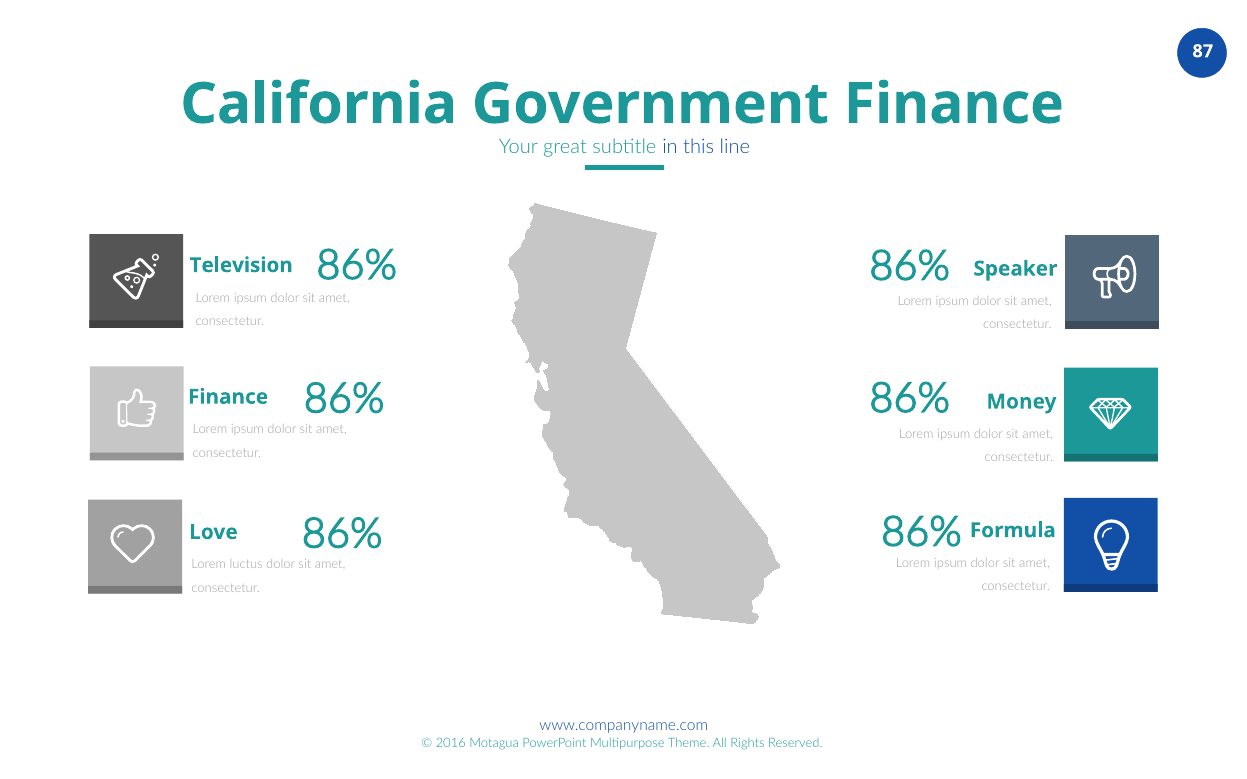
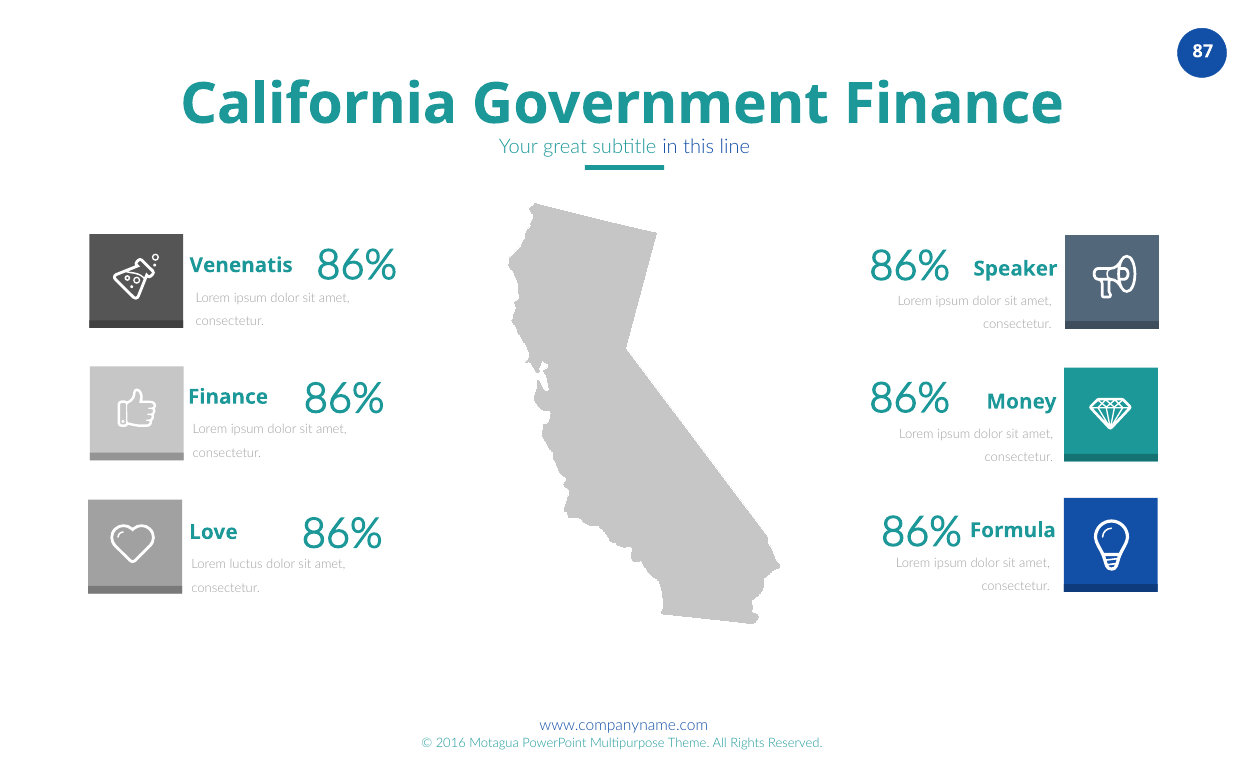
Television: Television -> Venenatis (241, 265)
